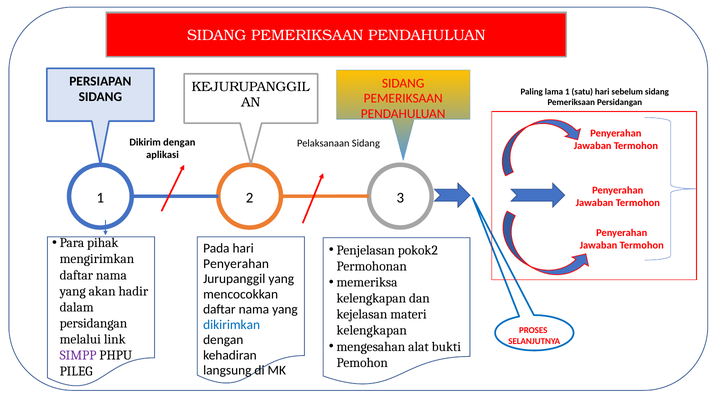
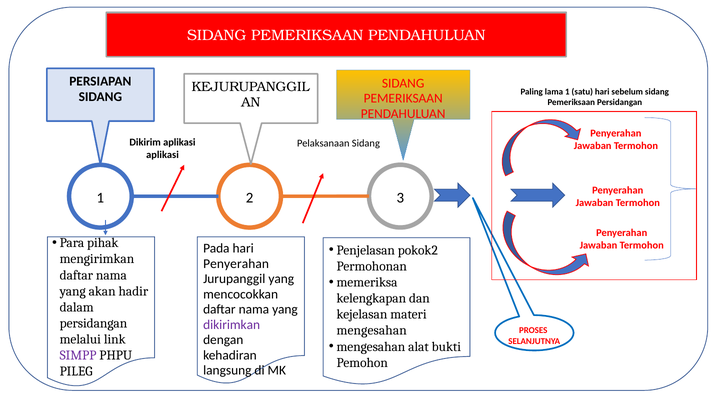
Dikirim dengan: dengan -> aplikasi (179, 142)
dikirimkan colour: blue -> purple (232, 324)
kelengkapan: kelengkapan -> mengesahan (372, 330)
